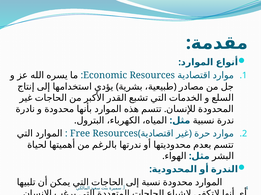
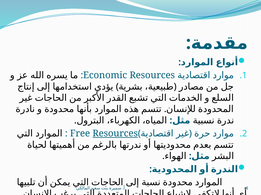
Resources underline: none -> present (115, 134)
